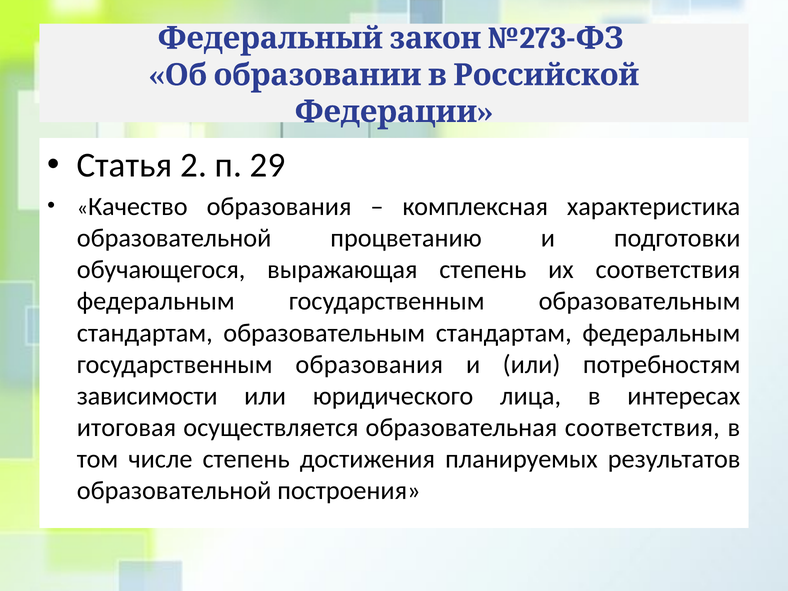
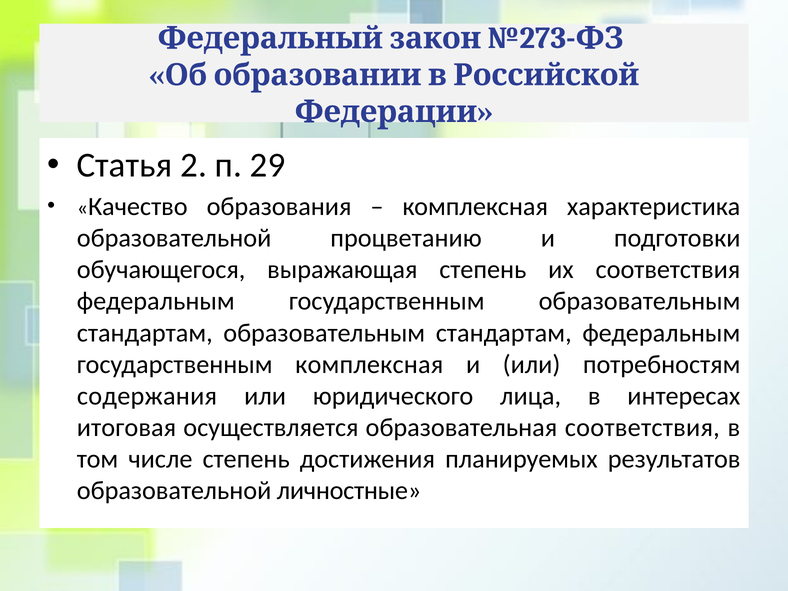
государственным образования: образования -> комплексная (369, 364)
зависимости: зависимости -> содержания (147, 396)
построения: построения -> личностные (349, 490)
